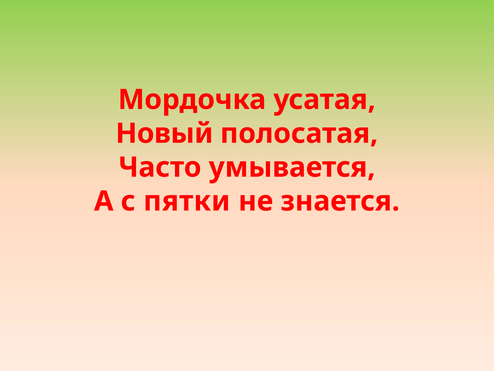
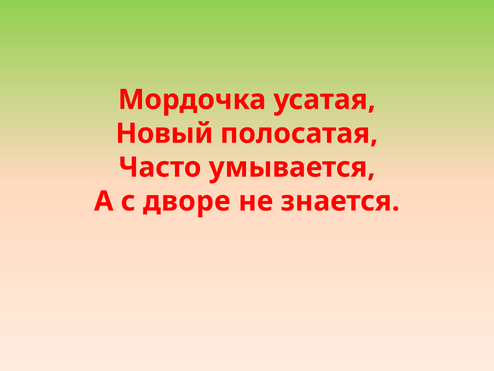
пятки: пятки -> дворе (187, 201)
